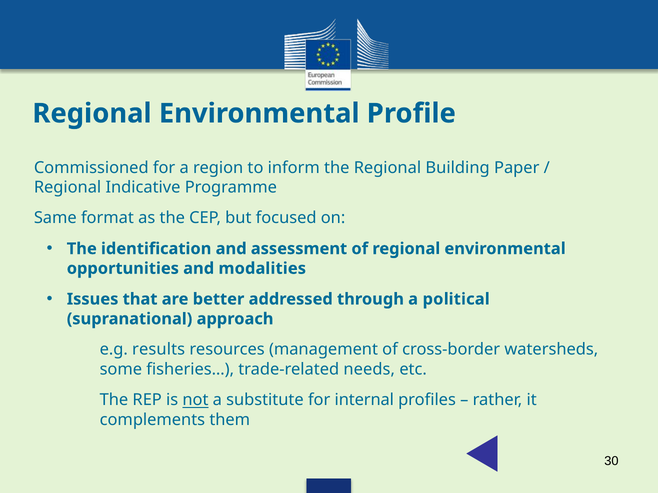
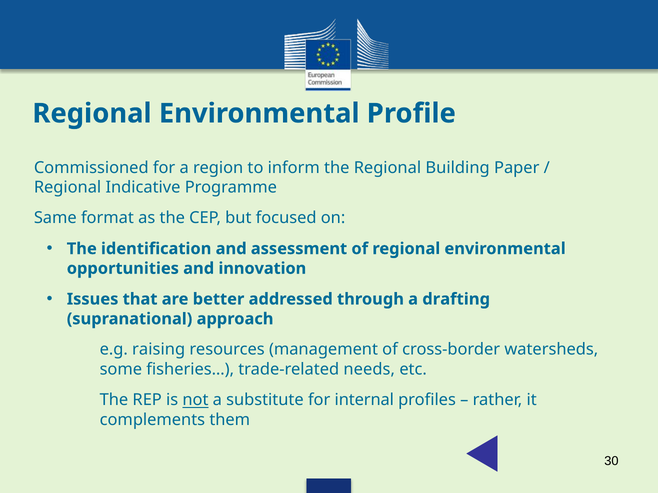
modalities: modalities -> innovation (262, 269)
political: political -> drafting (456, 299)
results: results -> raising (159, 350)
